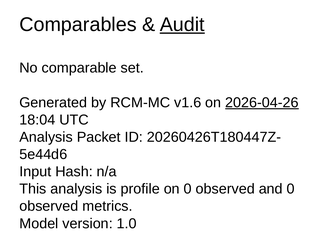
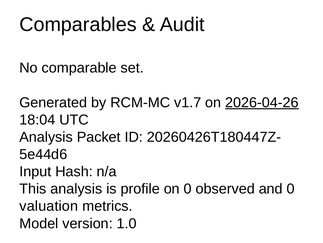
Audit underline: present -> none (182, 25)
v1.6: v1.6 -> v1.7 (188, 102)
observed: observed -> valuation (49, 206)
